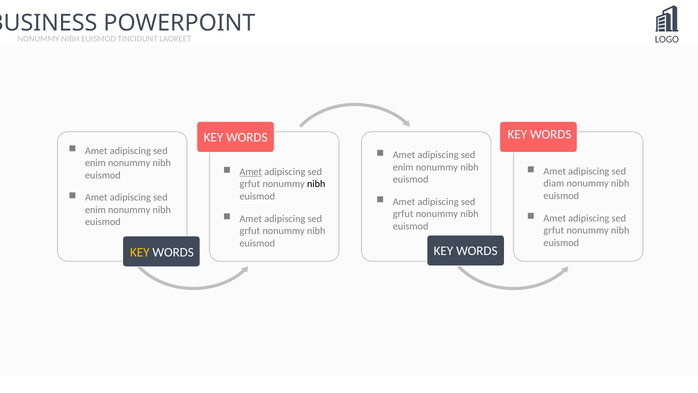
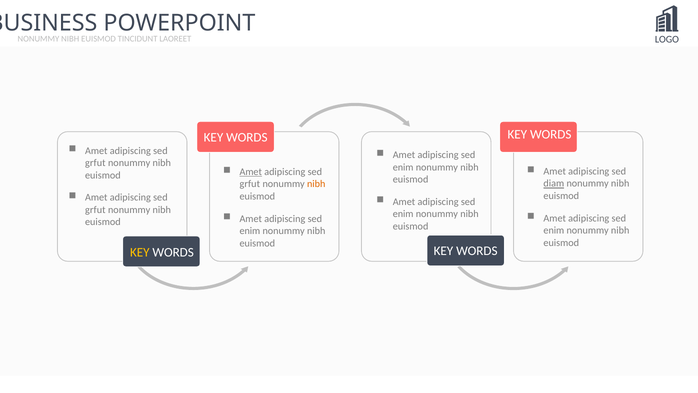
enim: enim -> grfut (95, 163)
diam underline: none -> present (554, 183)
nibh colour: black -> orange (316, 184)
enim: enim -> grfut (95, 210)
grfut: grfut -> enim (403, 214)
grfut: grfut -> enim (554, 230)
grfut: grfut -> enim (250, 231)
